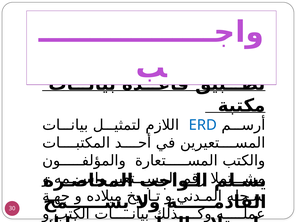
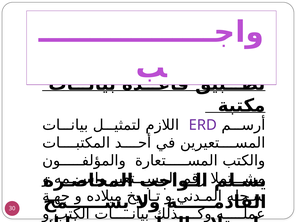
ERD colour: blue -> purple (203, 125)
